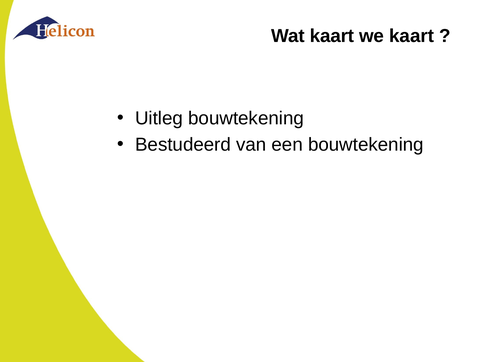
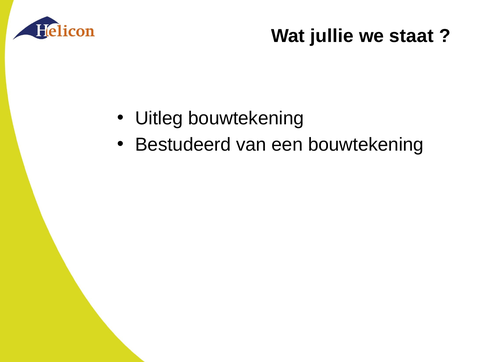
Wat kaart: kaart -> jullie (332, 36)
we kaart: kaart -> staat (412, 36)
